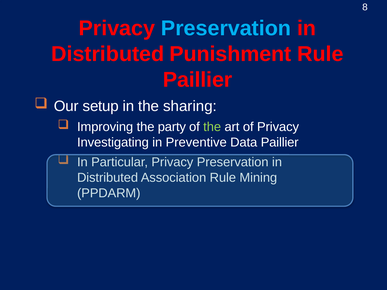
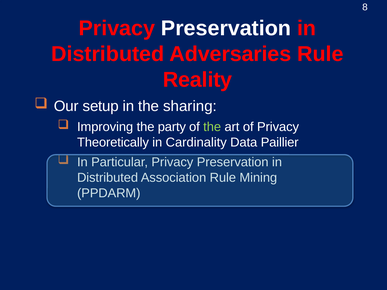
Preservation colour: light blue -> white (226, 28)
Punishment: Punishment -> Adversaries (230, 54)
Paillier: Paillier -> Reality (198, 80)
Investigating: Investigating -> Theoretically (113, 143)
Preventive: Preventive -> Cardinality (196, 143)
